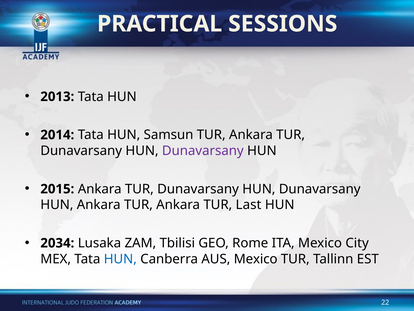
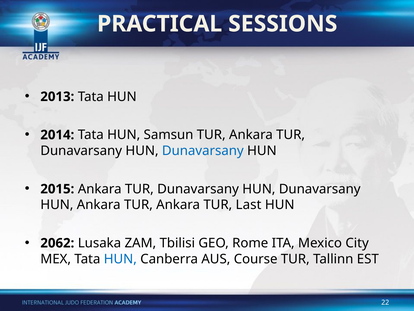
Dunavarsany colour: purple -> blue (203, 151)
2034: 2034 -> 2062 (57, 243)
AUS Mexico: Mexico -> Course (256, 259)
